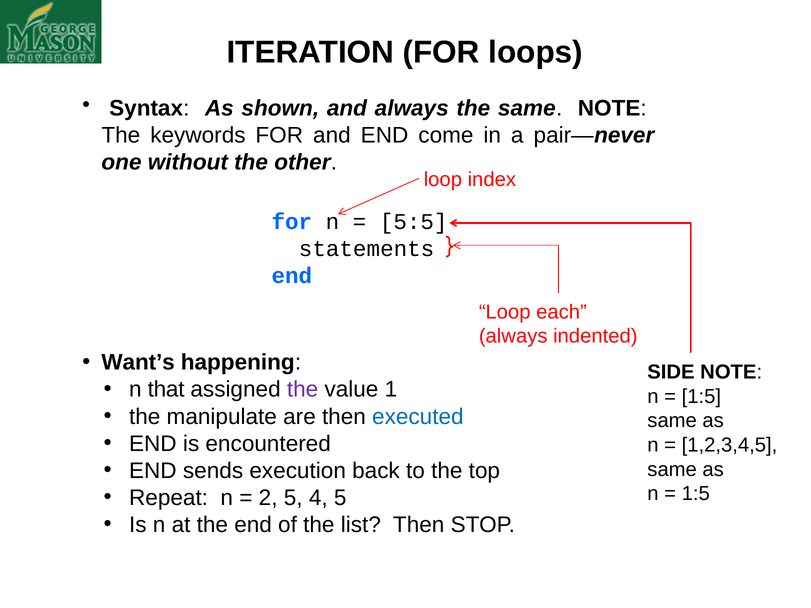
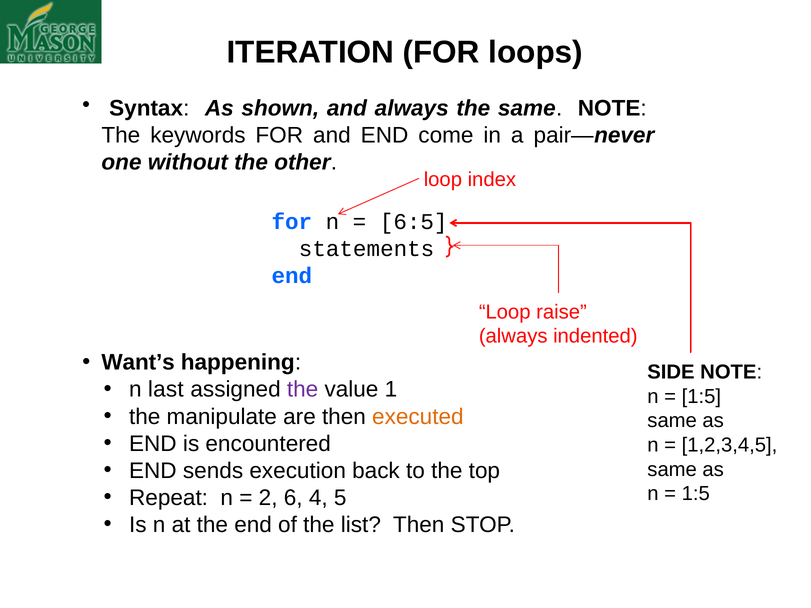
5:5: 5:5 -> 6:5 (414, 222)
each: each -> raise (561, 312)
that: that -> last (166, 390)
executed colour: blue -> orange (418, 417)
2 5: 5 -> 6 (293, 498)
